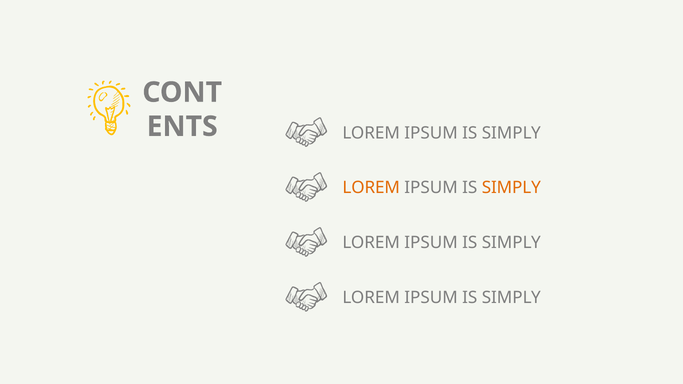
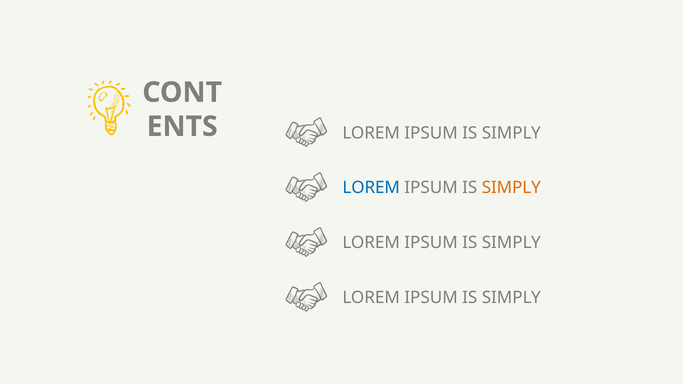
LOREM colour: orange -> blue (371, 188)
